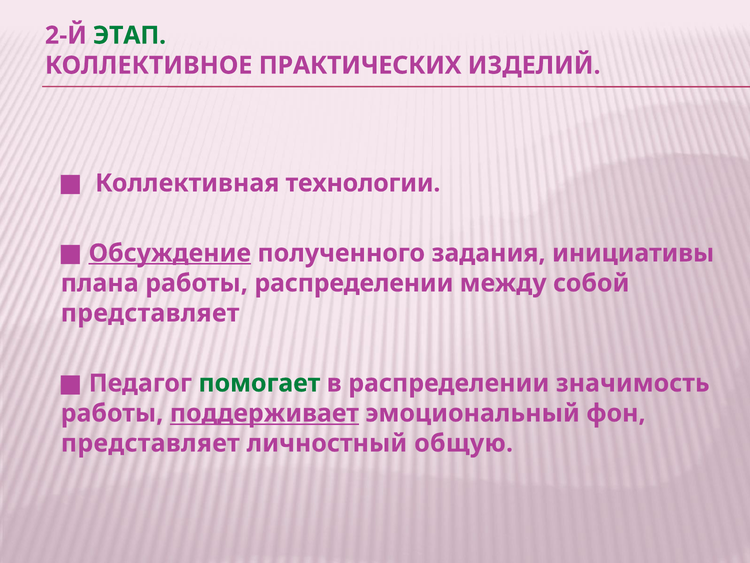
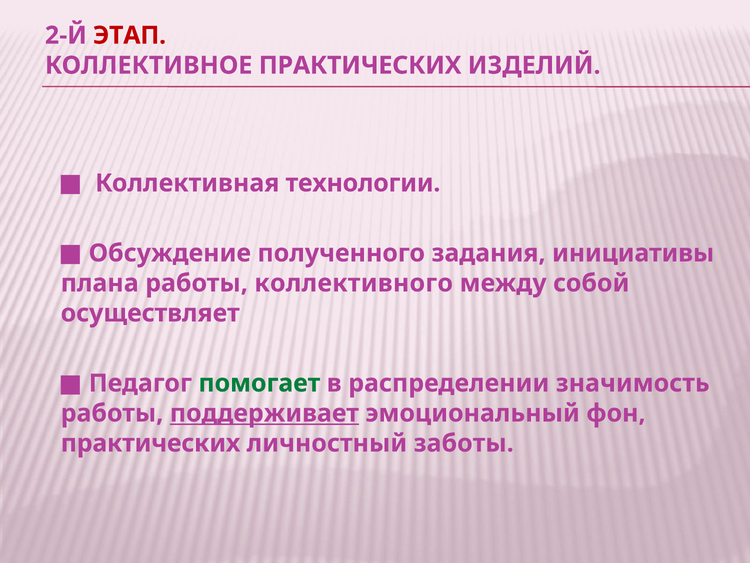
ЭТАП colour: green -> red (130, 35)
Обсуждение underline: present -> none (170, 253)
работы распределении: распределении -> коллективного (354, 283)
представляет: представляет -> осуществляет (150, 313)
представляет: представляет -> практических (150, 443)
общую: общую -> заботы (464, 443)
